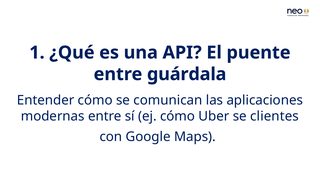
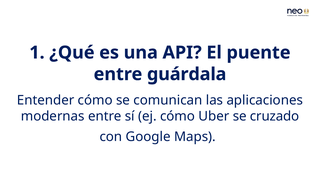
clientes: clientes -> cruzado (275, 116)
